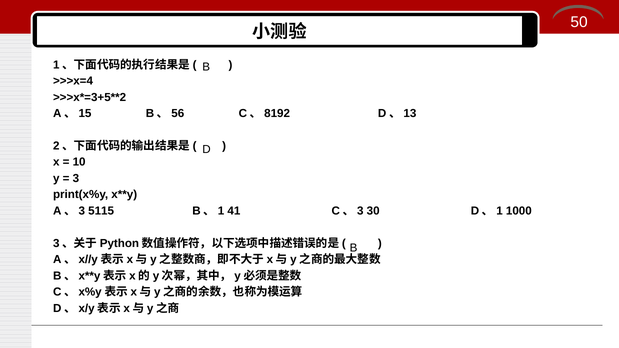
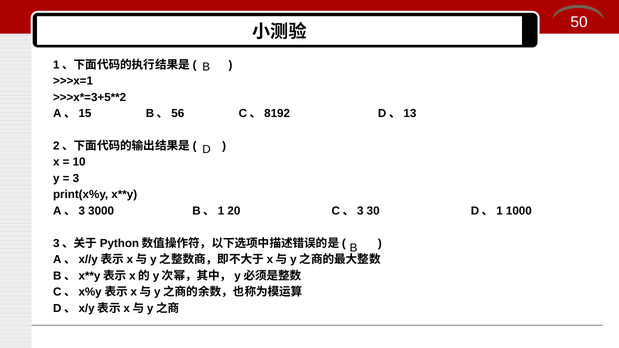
>>>x=4: >>>x=4 -> >>>x=1 (73, 81)
5115: 5115 -> 3000 (101, 211)
41: 41 -> 20 (234, 211)
